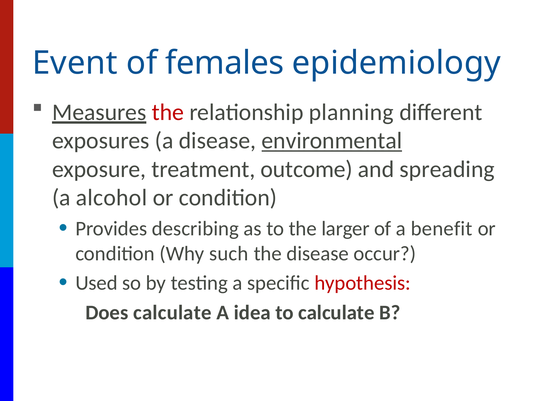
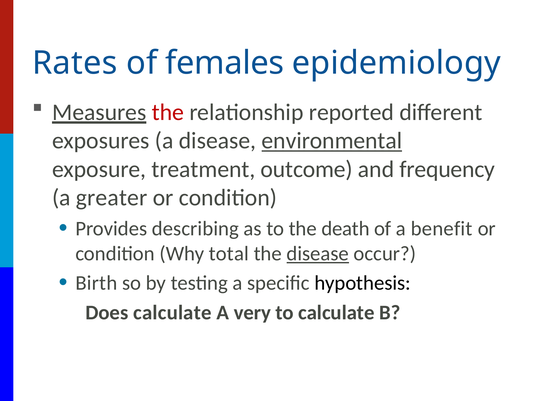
Event: Event -> Rates (75, 63)
planning: planning -> reported (352, 112)
spreading: spreading -> frequency (447, 169)
alcohol: alcohol -> greater (112, 197)
larger: larger -> death (346, 228)
such: such -> total (229, 253)
disease underline: none -> present (318, 253)
Used: Used -> Birth (96, 283)
hypothesis colour: red -> black (363, 283)
idea: idea -> very (252, 312)
